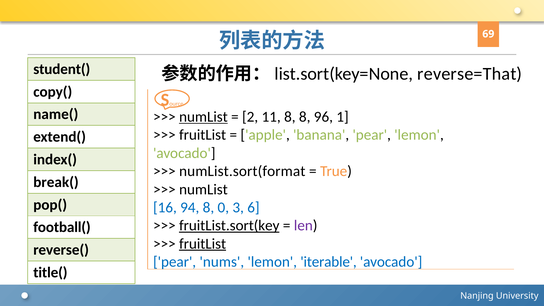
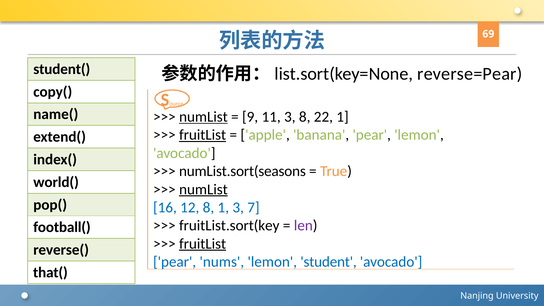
reverse=That: reverse=That -> reverse=Pear (470, 74)
2: 2 -> 9 (250, 117)
11 8: 8 -> 3 (290, 117)
96: 96 -> 22 (323, 117)
fruitList underline: none -> present (203, 135)
numList.sort(format: numList.sort(format -> numList.sort(seasons (242, 171)
break(: break( -> world( (56, 182)
numList underline: none -> present (203, 189)
94: 94 -> 12 (190, 208)
8 0: 0 -> 1 (223, 208)
6: 6 -> 7 (253, 208)
fruitList.sort(key underline: present -> none (229, 226)
iterable: iterable -> student (329, 262)
title(: title( -> that( (50, 272)
